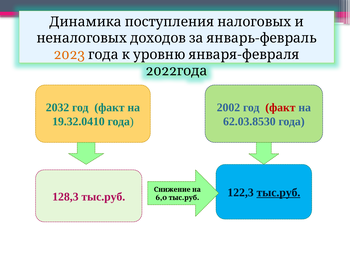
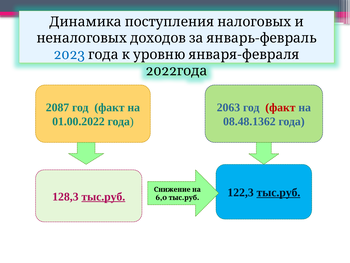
2023 colour: orange -> blue (69, 54)
2032: 2032 -> 2087 (58, 107)
2002: 2002 -> 2063 (228, 107)
19.32.0410: 19.32.0410 -> 01.00.2022 (78, 121)
62.03.8530: 62.03.8530 -> 08.48.1362 (249, 121)
тыс.руб underline: none -> present (103, 196)
